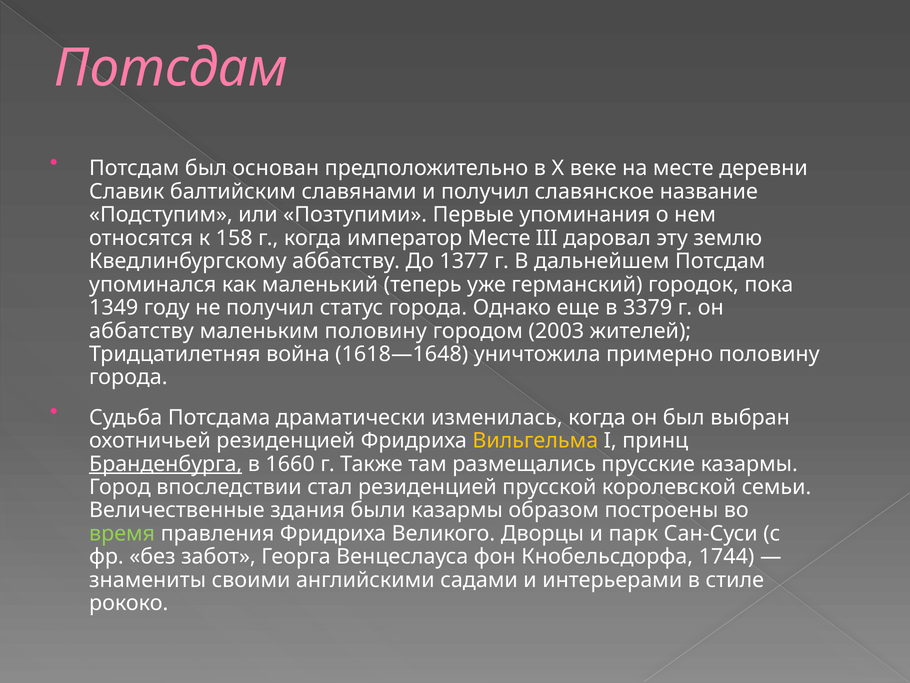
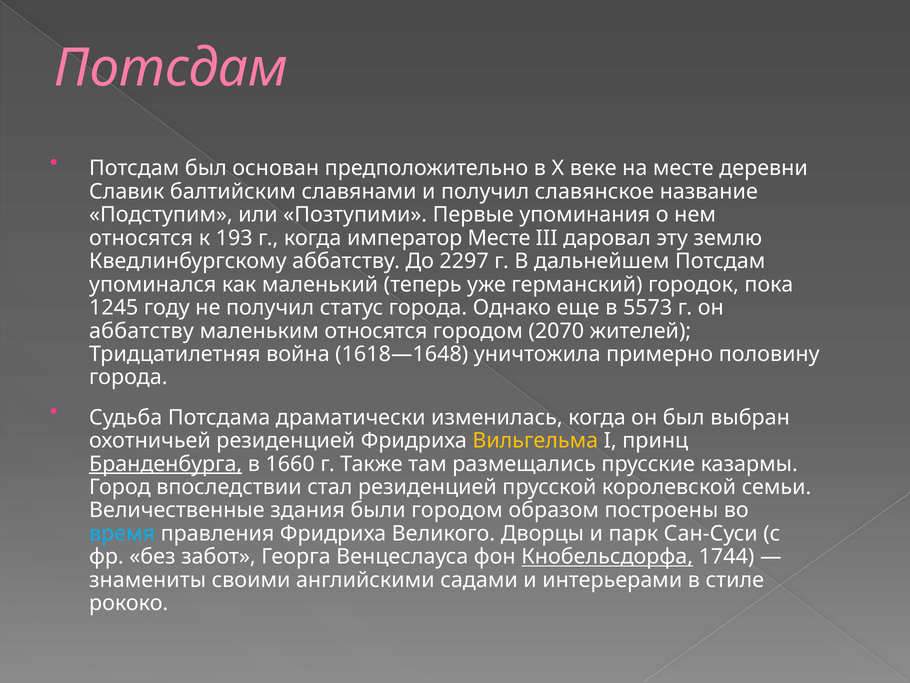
158: 158 -> 193 (234, 238)
1377: 1377 -> 2297 (464, 261)
1349: 1349 -> 1245 (114, 307)
3379: 3379 -> 5573 (648, 307)
маленьким половину: половину -> относятся (376, 331)
2003: 2003 -> 2070 (556, 331)
были казармы: казармы -> городом (457, 510)
время colour: light green -> light blue (122, 533)
Кнобельсдорфа underline: none -> present (607, 556)
